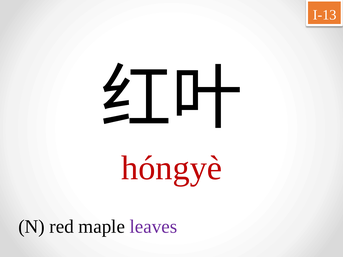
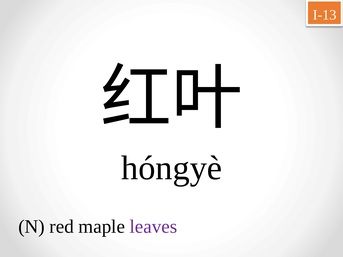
hóngyè colour: red -> black (172, 168)
